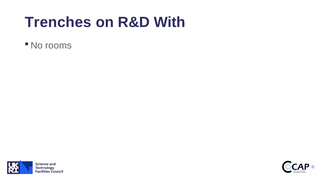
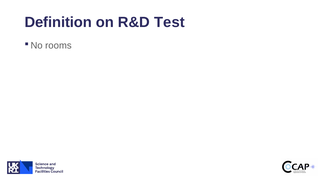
Trenches: Trenches -> Definition (58, 22)
With: With -> Test (169, 22)
